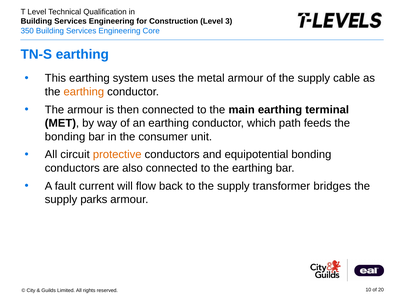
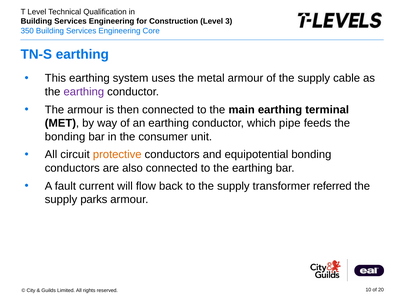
earthing colour: orange -> purple (84, 92)
path: path -> pipe (290, 123)
bridges: bridges -> referred (332, 186)
